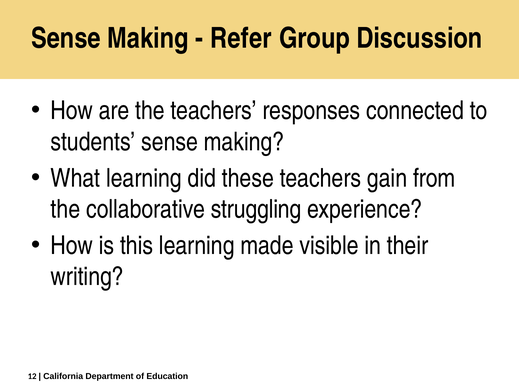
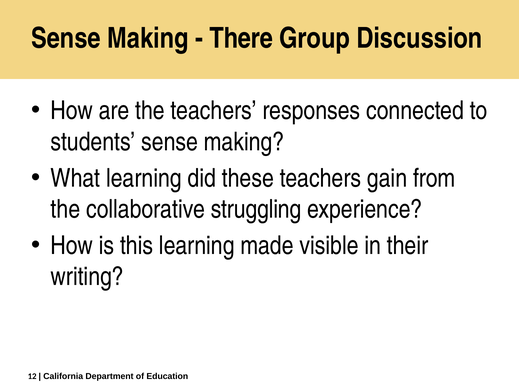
Refer: Refer -> There (241, 38)
